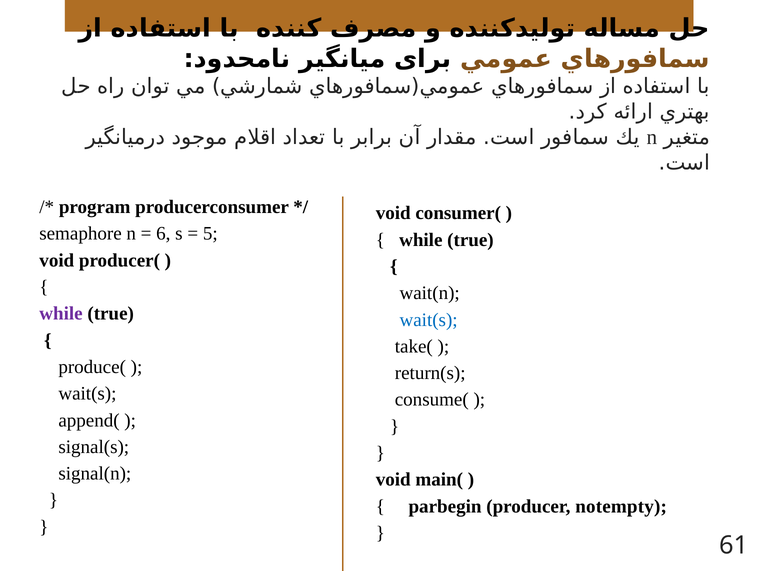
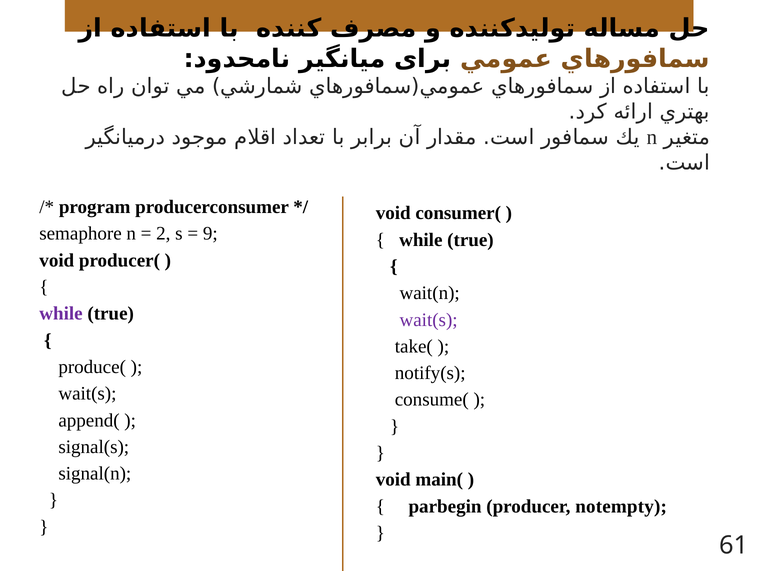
6: 6 -> 2 (163, 234)
5: 5 -> 9 (210, 234)
wait(s colour: blue -> purple (429, 320)
return(s: return(s -> notify(s (430, 373)
